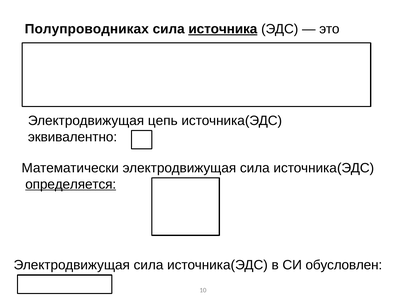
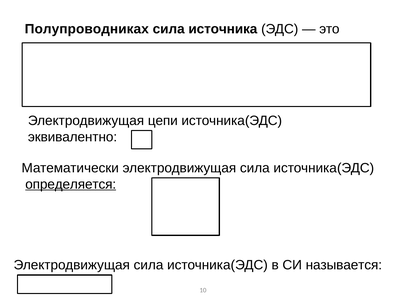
источника underline: present -> none (223, 29)
цепь: цепь -> цепи (163, 121)
обусловлен: обусловлен -> называется (344, 266)
